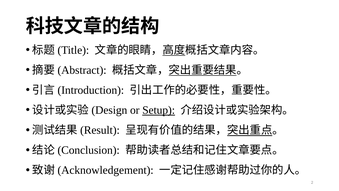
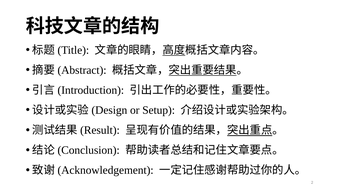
Setup underline: present -> none (159, 110)
